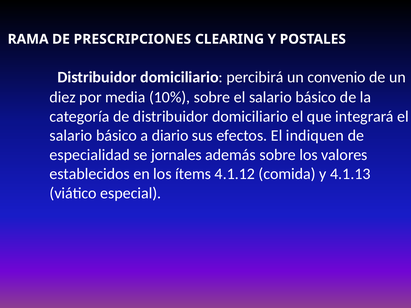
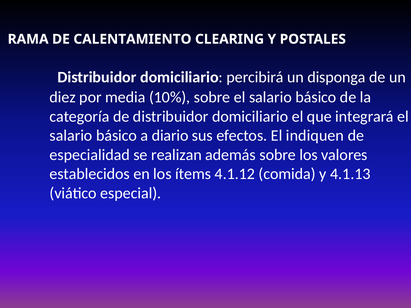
PRESCRIPCIONES: PRESCRIPCIONES -> CALENTAMIENTO (132, 39)
convenio: convenio -> disponga (336, 77)
jornales: jornales -> realizan (176, 155)
